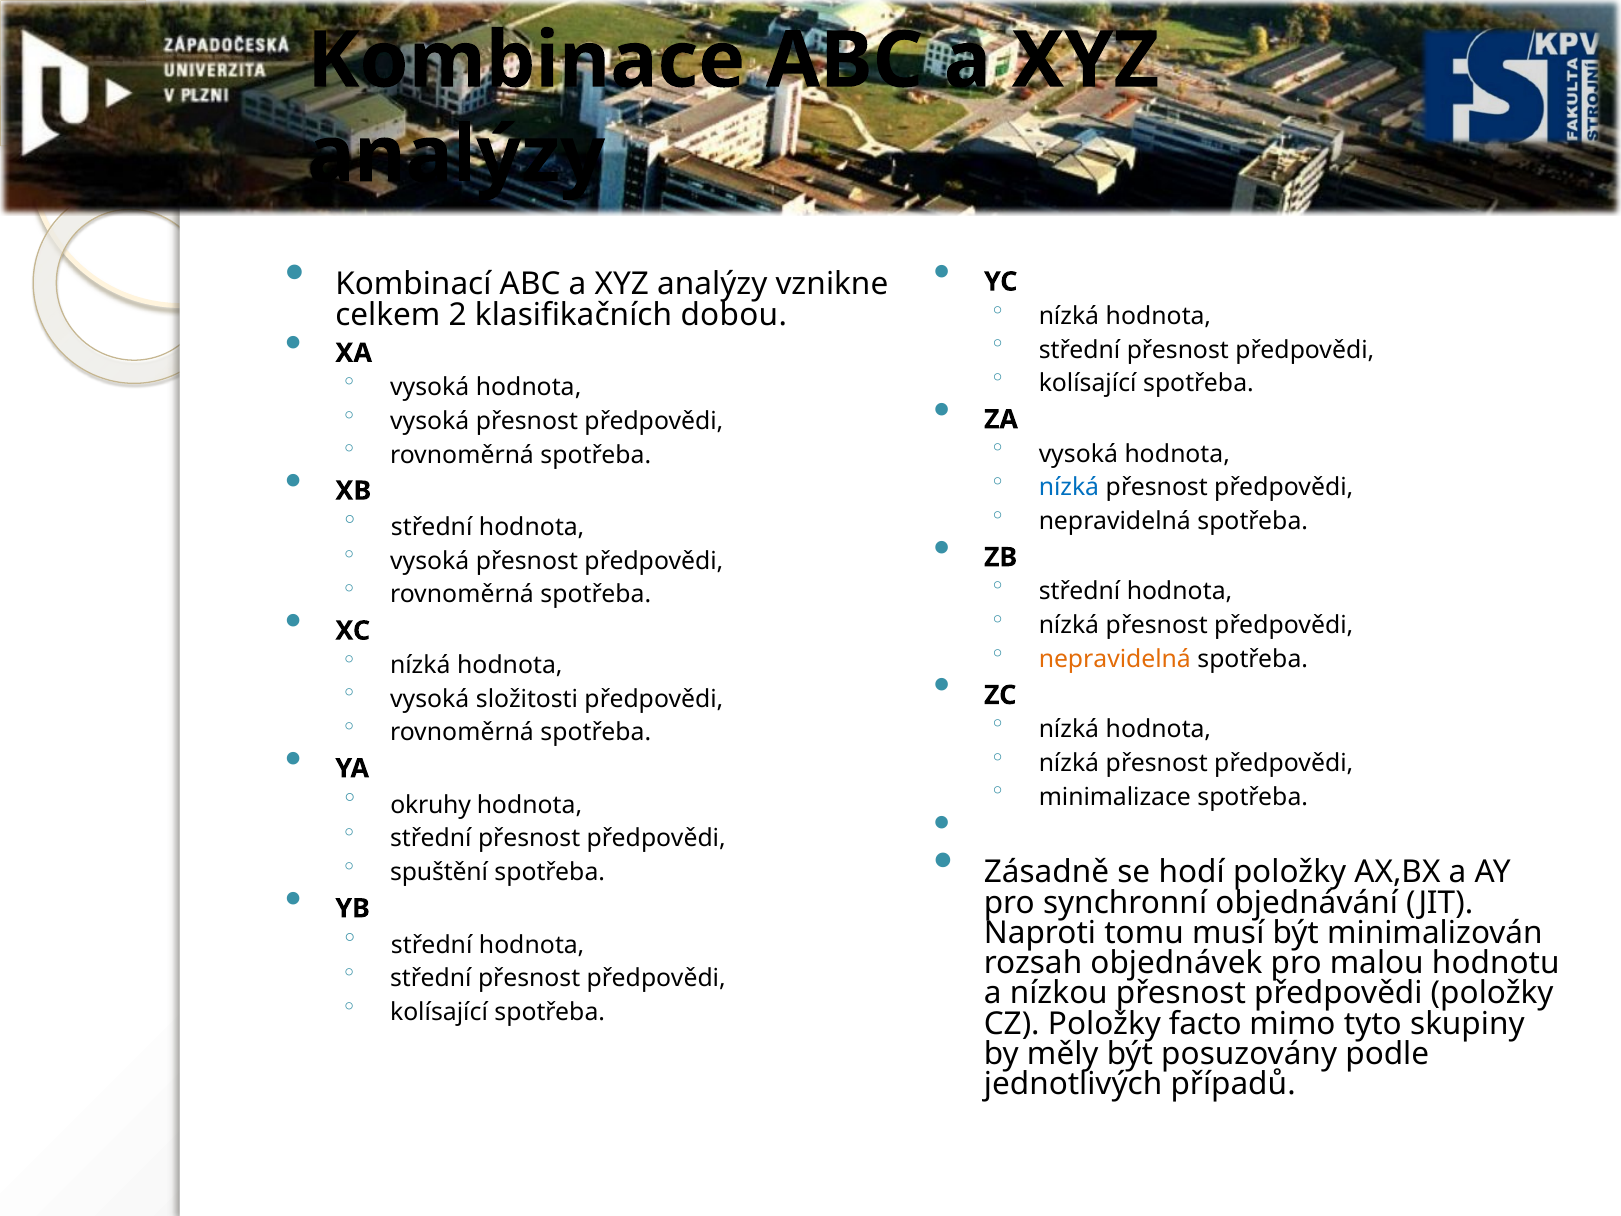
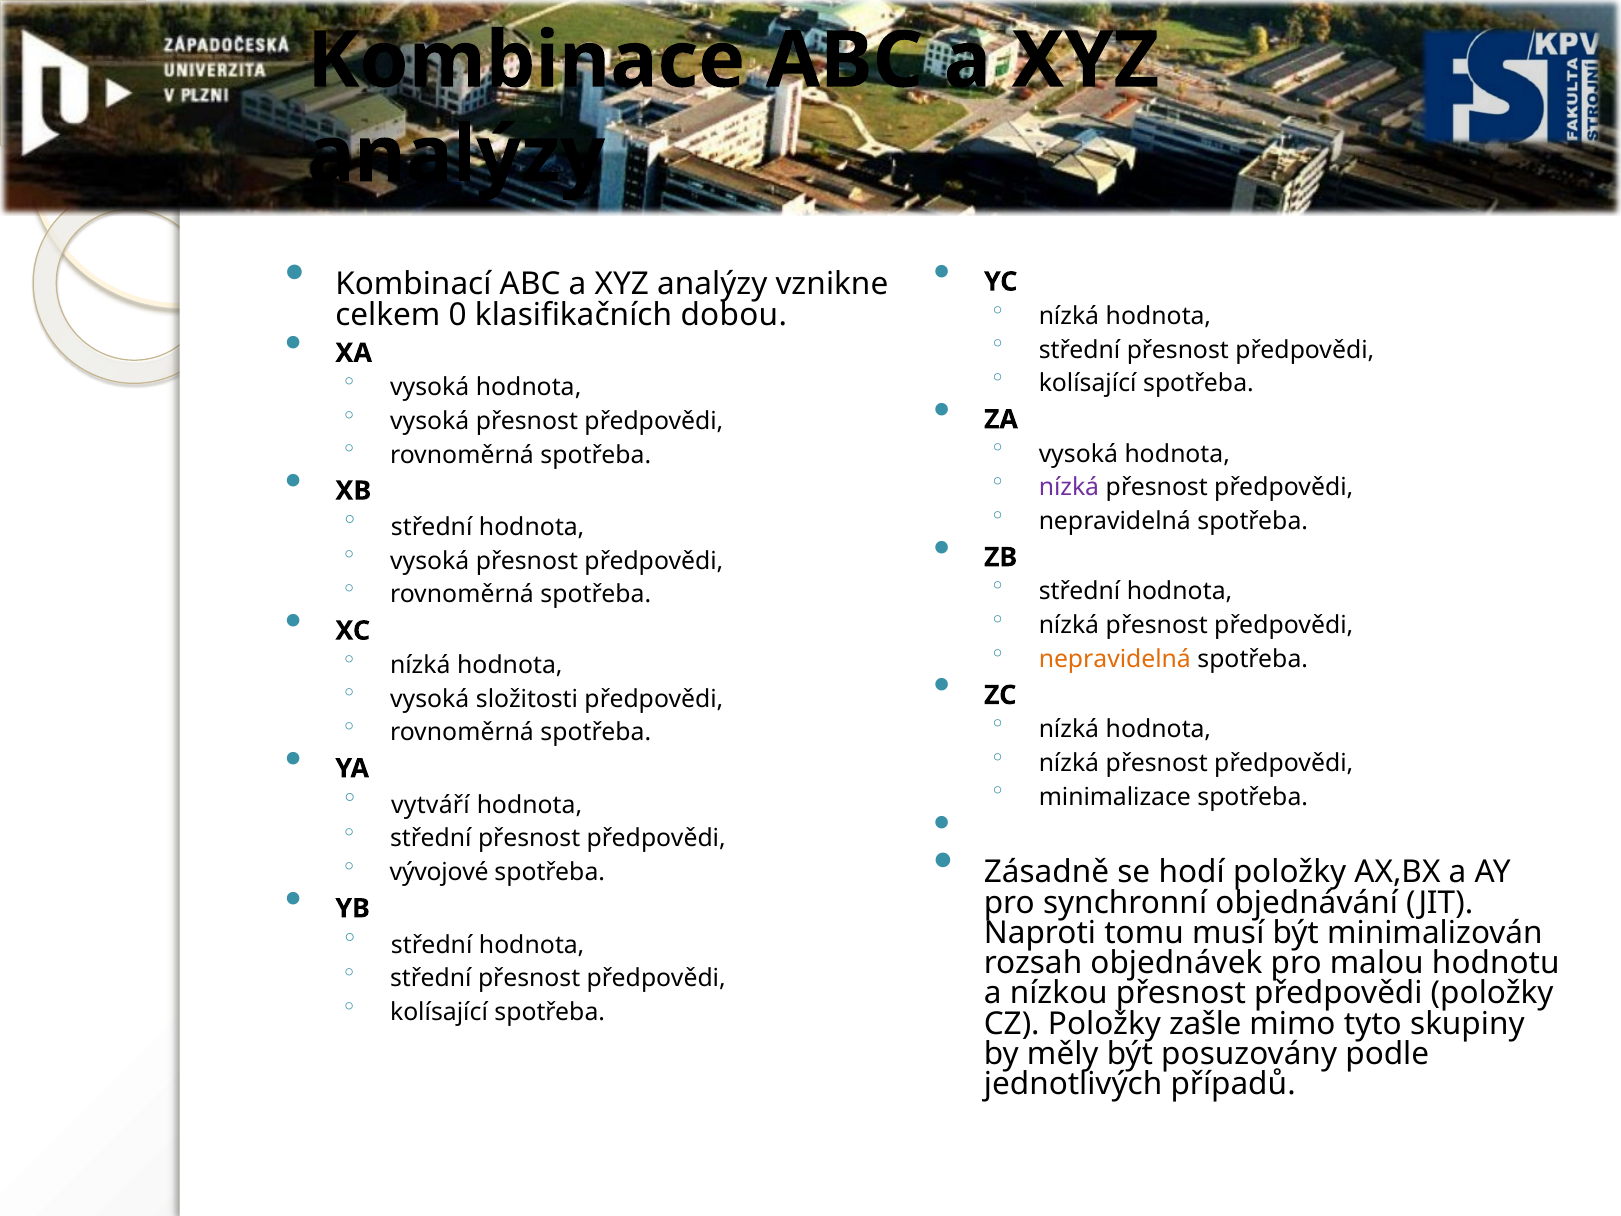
2: 2 -> 0 (458, 315)
nízká colour: blue -> purple (1069, 488)
okruhy: okruhy -> vytváří (430, 805)
spuštění: spuštění -> vývojové (439, 872)
facto: facto -> zašle (1205, 1024)
